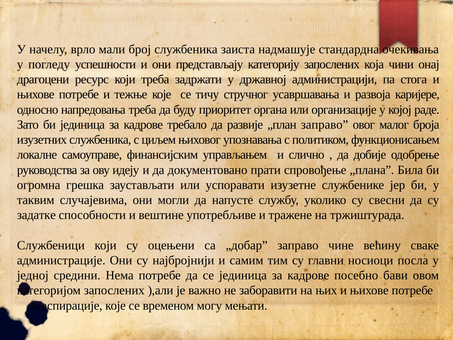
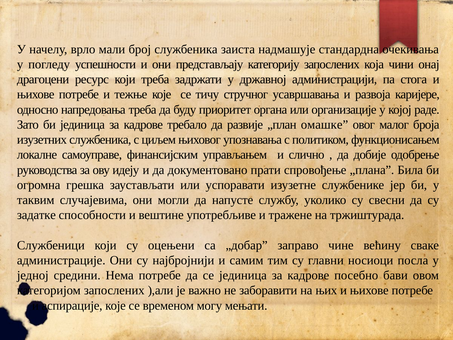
„план заправо: заправо -> омашке (325, 125)
